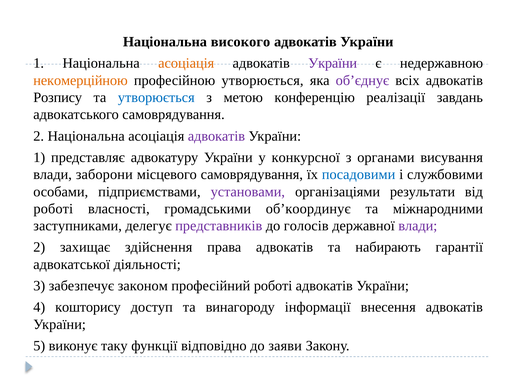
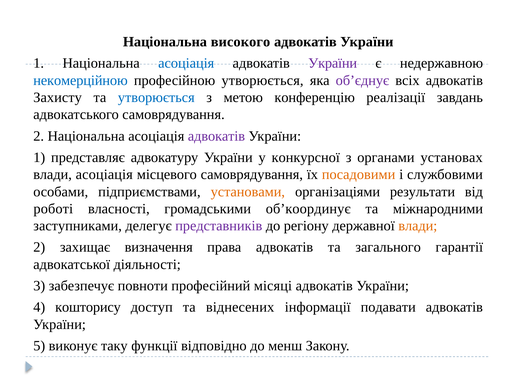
асоціація colour: orange -> blue (186, 63)
некомерційною colour: orange -> blue (81, 80)
Розпису: Розпису -> Захисту (58, 98)
висування: висування -> установах (452, 158)
влади заборони: заборони -> асоціація (104, 175)
посадовими colour: blue -> orange (359, 175)
установами colour: purple -> orange (248, 192)
голосів: голосів -> регіону (306, 226)
влади colour: purple -> orange (418, 226)
здійснення: здійснення -> визначення (159, 248)
набирають: набирають -> загального (388, 248)
законом: законом -> повноти (143, 286)
професійний роботі: роботі -> місяці (273, 286)
винагороду: винагороду -> віднесених (240, 308)
внесення: внесення -> подавати (388, 308)
заяви: заяви -> менш (285, 346)
